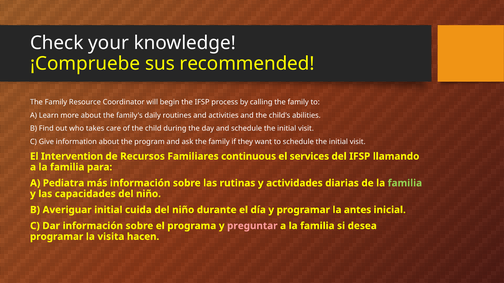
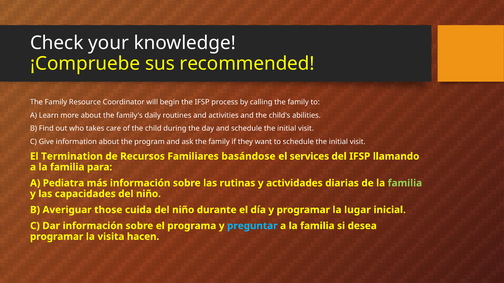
Intervention: Intervention -> Termination (72, 157)
continuous: continuous -> basándose (248, 157)
Averiguar initial: initial -> those (108, 210)
antes: antes -> lugar (357, 210)
preguntar colour: pink -> light blue (252, 226)
